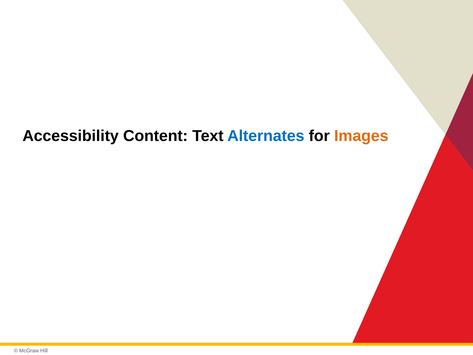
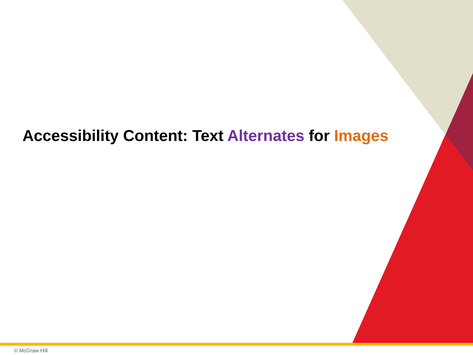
Alternates colour: blue -> purple (266, 136)
